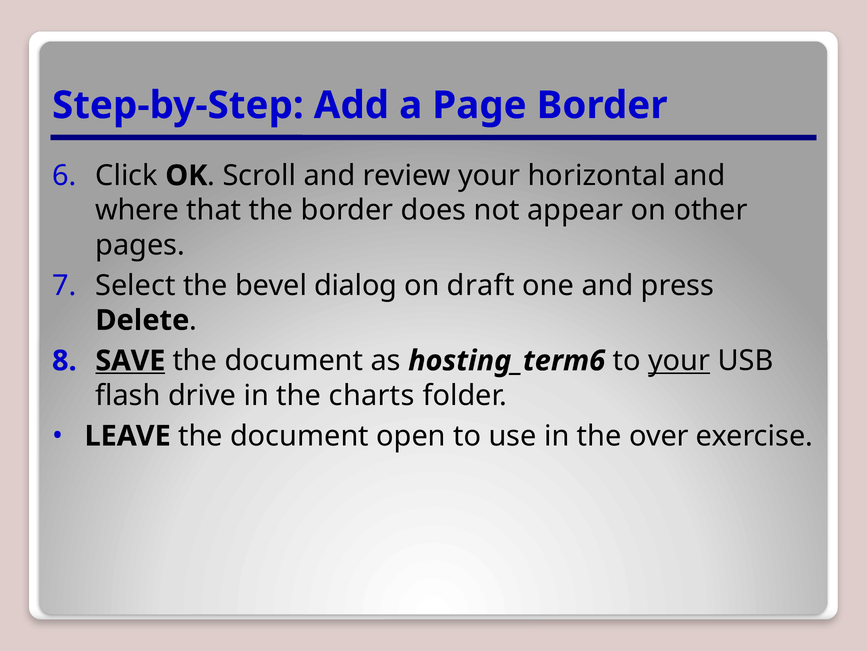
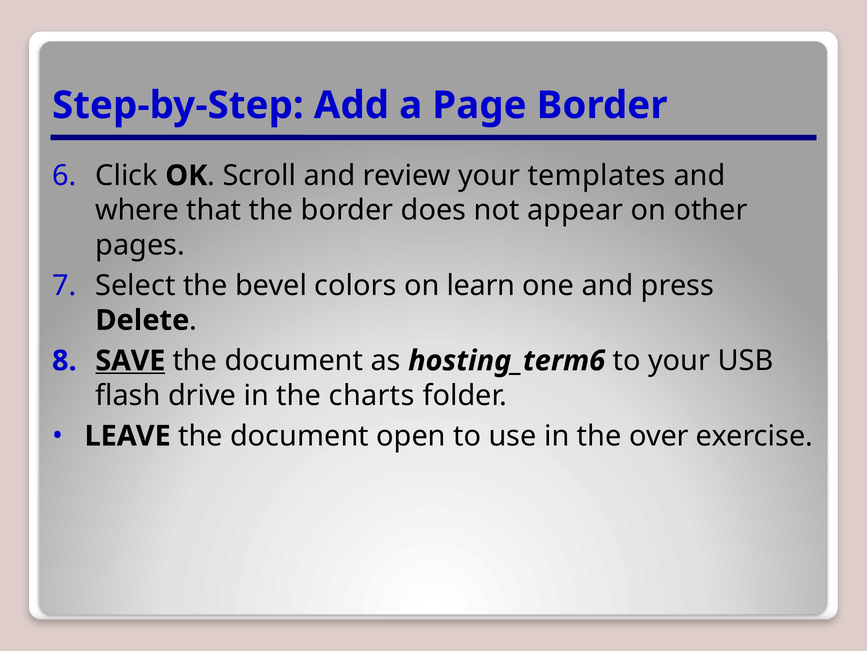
horizontal: horizontal -> templates (597, 175)
dialog: dialog -> colors (356, 285)
draft: draft -> learn (481, 285)
your underline: present -> none (679, 360)
